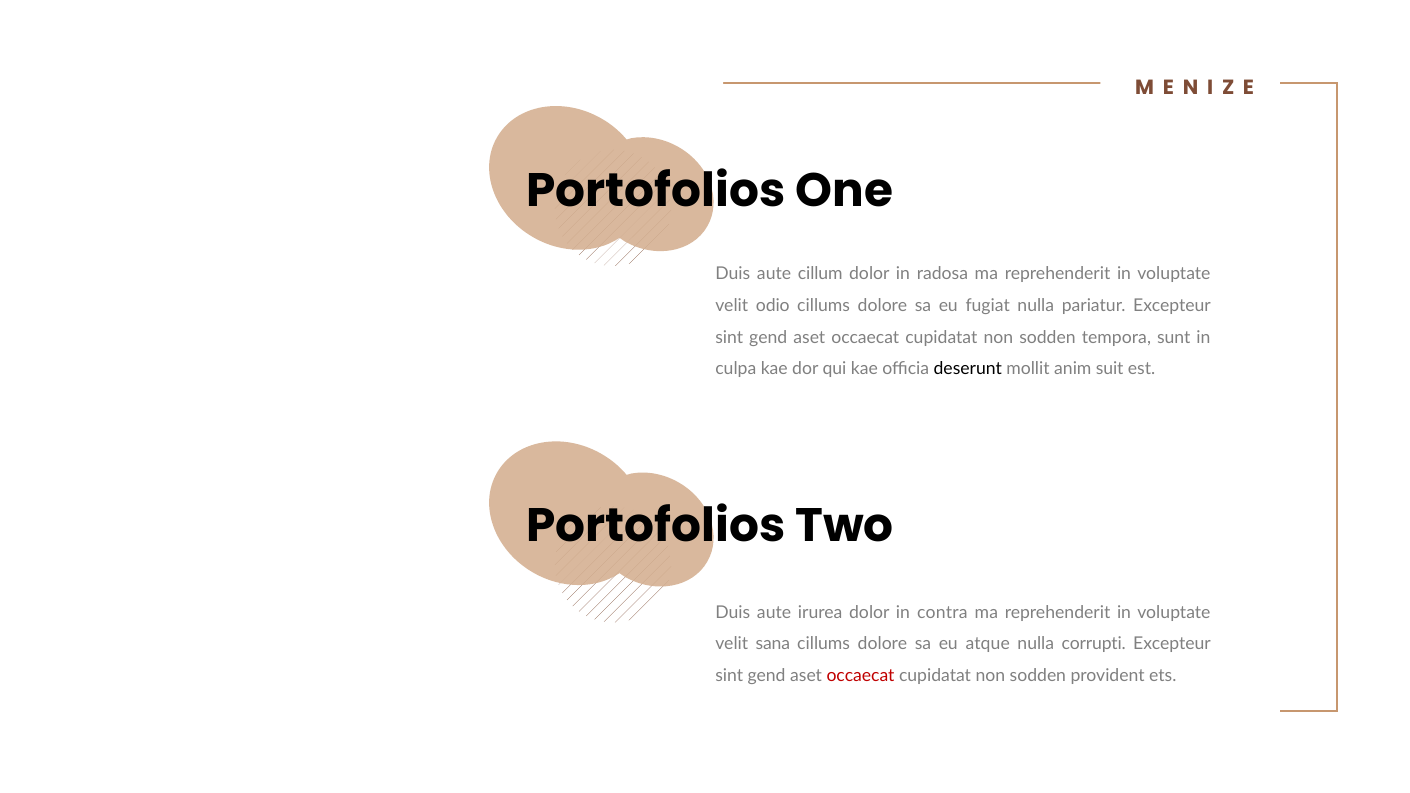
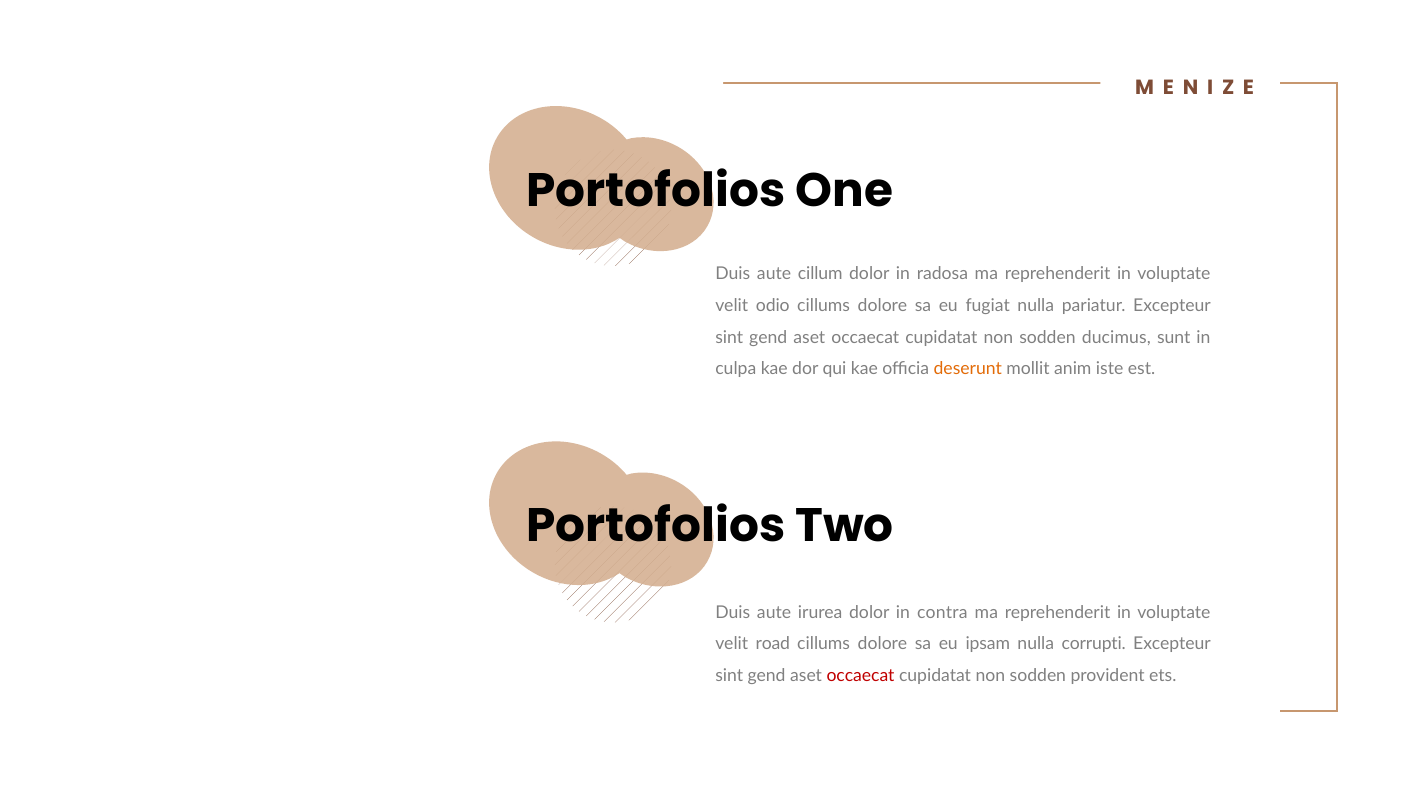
tempora: tempora -> ducimus (1116, 337)
deserunt colour: black -> orange (968, 369)
suit: suit -> iste (1110, 369)
sana: sana -> road (773, 644)
atque: atque -> ipsam (988, 644)
